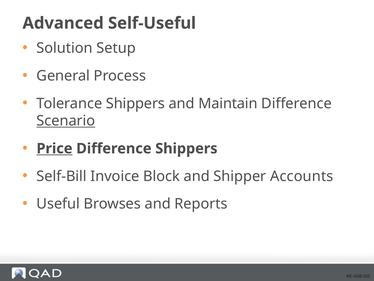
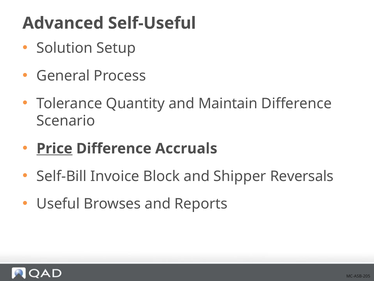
Tolerance Shippers: Shippers -> Quantity (135, 103)
Scenario underline: present -> none (66, 121)
Difference Shippers: Shippers -> Accruals (186, 148)
Accounts: Accounts -> Reversals (302, 176)
